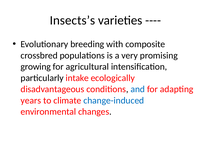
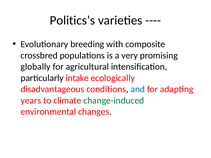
Insects’s: Insects’s -> Politics’s (72, 20)
growing: growing -> globally (36, 67)
change-induced colour: blue -> green (114, 101)
